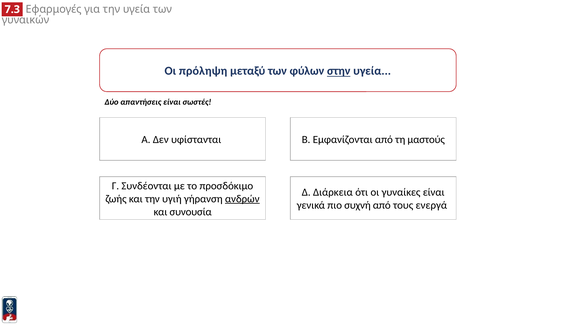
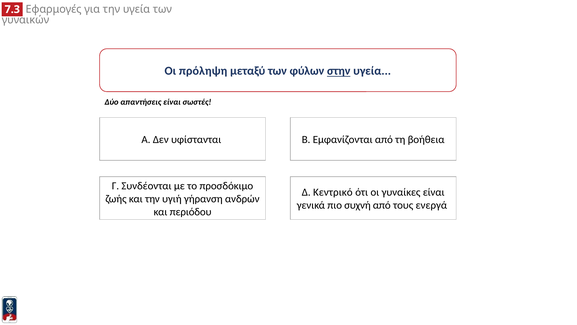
μαστούς: μαστούς -> βοήθεια (426, 140)
Διάρκεια: Διάρκεια -> Κεντρικό (333, 192)
ανδρών underline: present -> none (242, 199)
συνουσία: συνουσία -> περιόδου (191, 212)
